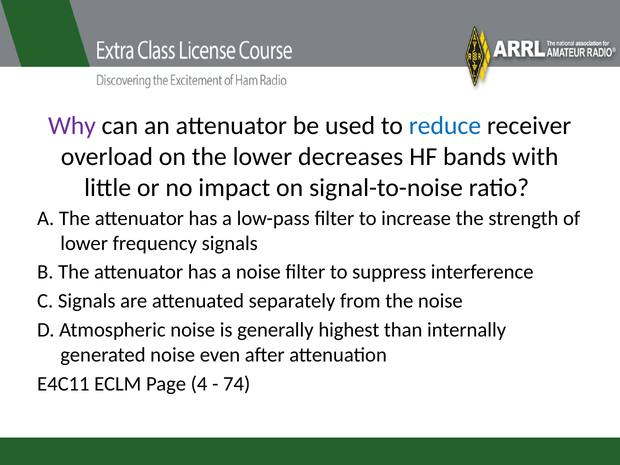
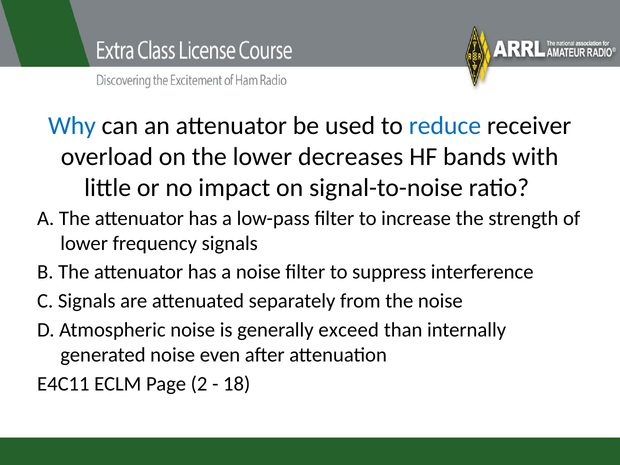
Why colour: purple -> blue (72, 126)
highest: highest -> exceed (349, 330)
4: 4 -> 2 (199, 384)
74: 74 -> 18 (237, 384)
